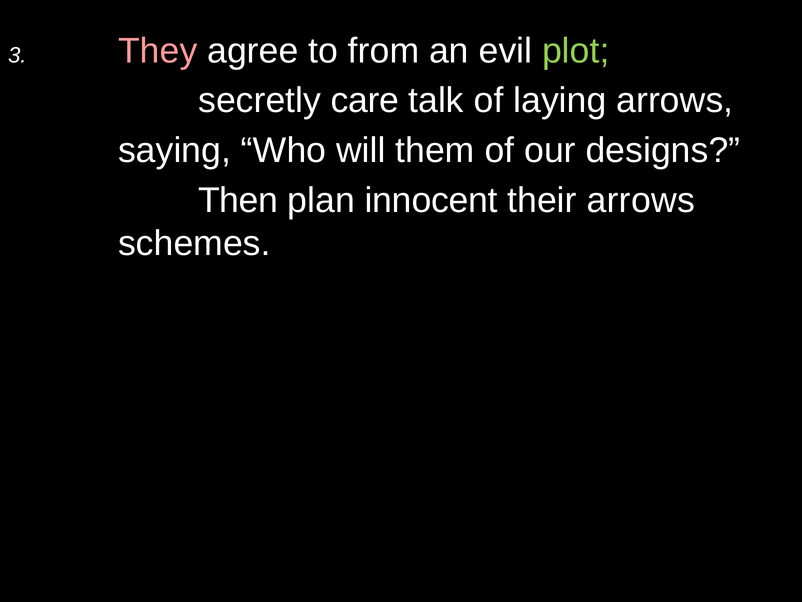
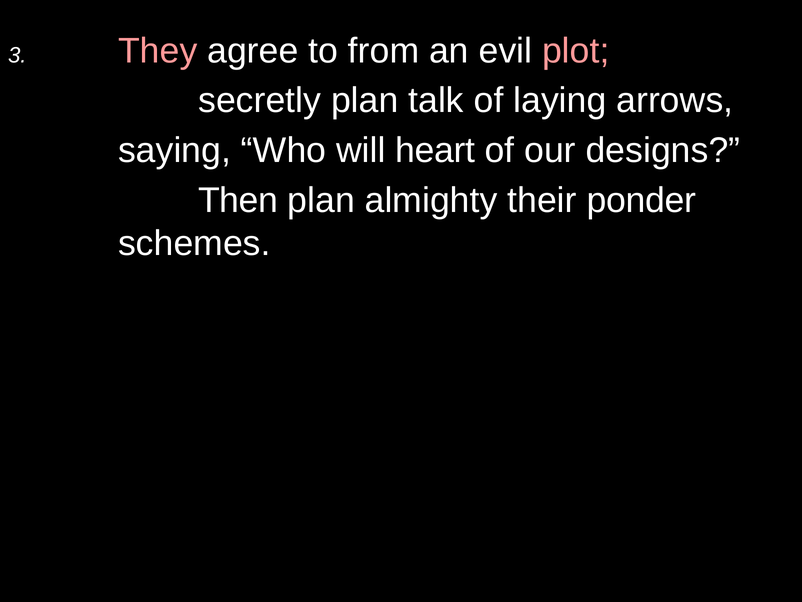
plot colour: light green -> pink (576, 51)
secretly care: care -> plan (365, 101)
them: them -> heart (435, 151)
innocent: innocent -> almighty (431, 200)
their arrows: arrows -> ponder (641, 200)
